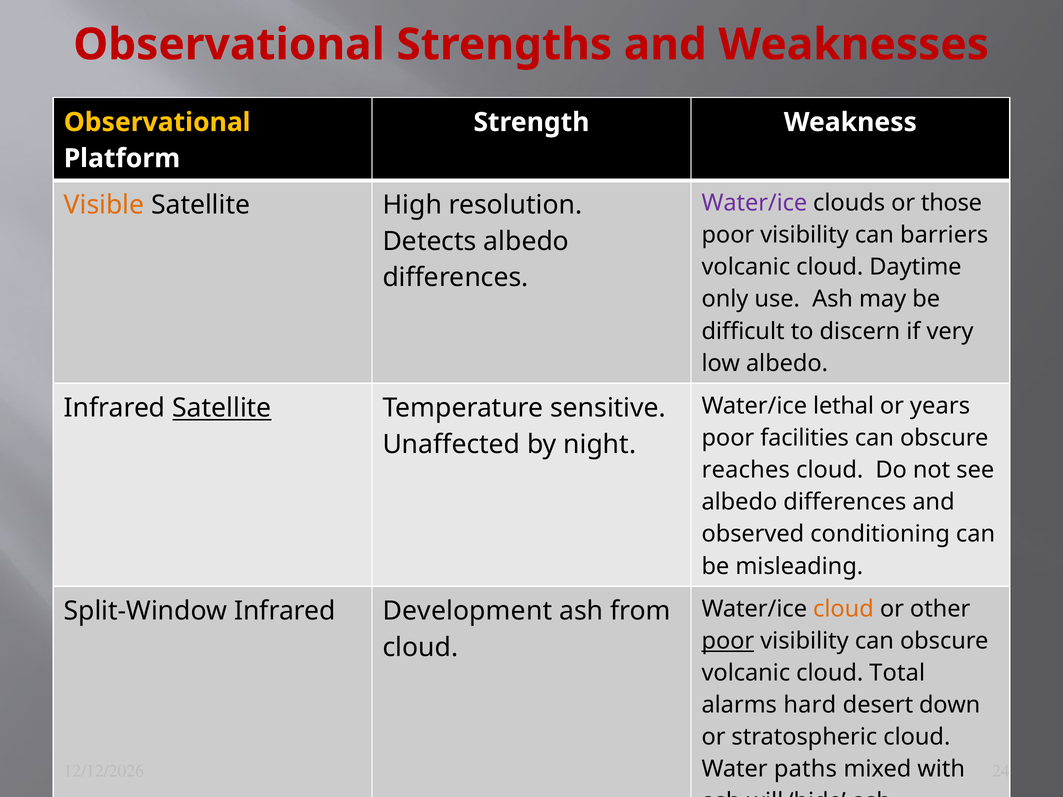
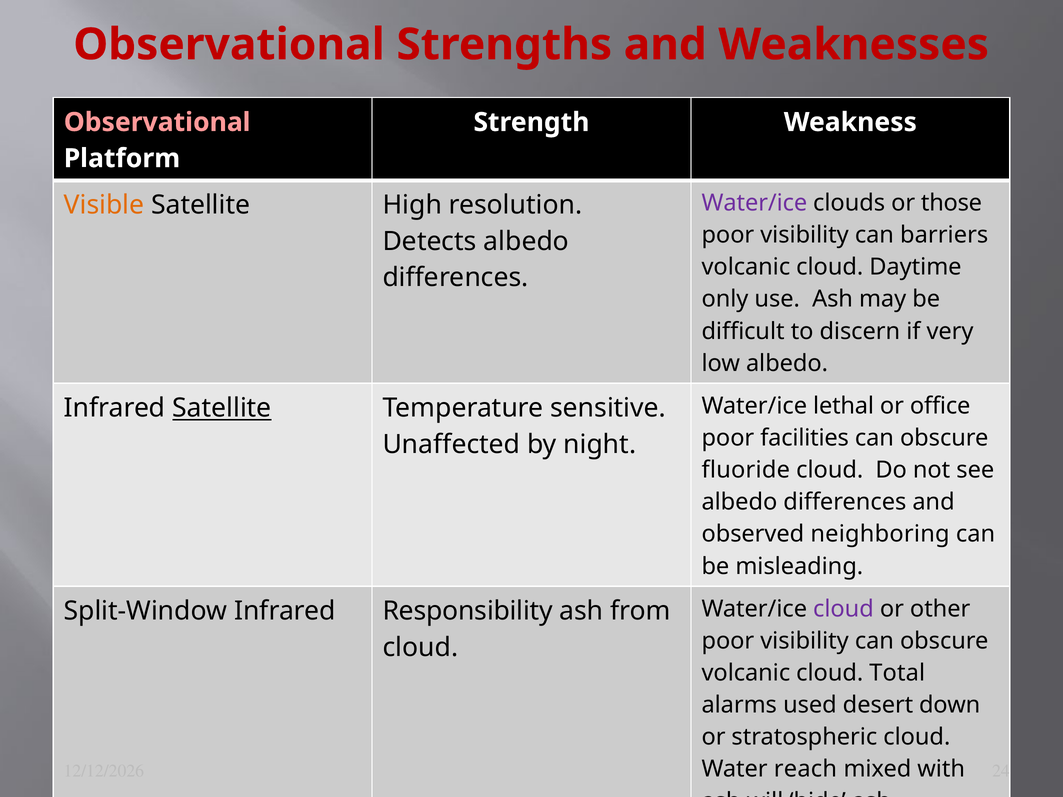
Observational colour: yellow -> pink (157, 122)
years: years -> office (940, 406)
reaches: reaches -> fluoride (746, 470)
conditioning: conditioning -> neighboring (880, 534)
cloud colour: orange -> purple (843, 609)
Development: Development -> Responsibility (468, 611)
poor underline: present -> none (728, 641)
hard: hard -> used (810, 705)
paths: paths -> reach (805, 769)
